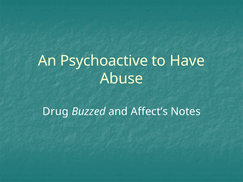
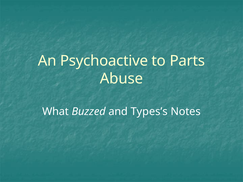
Have: Have -> Parts (187, 61)
Drug: Drug -> What (56, 112)
Affect’s: Affect’s -> Types’s (149, 112)
